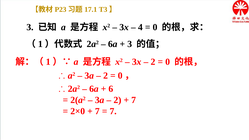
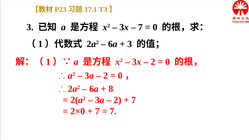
4: 4 -> 7 (140, 27)
6: 6 -> 8 (111, 89)
